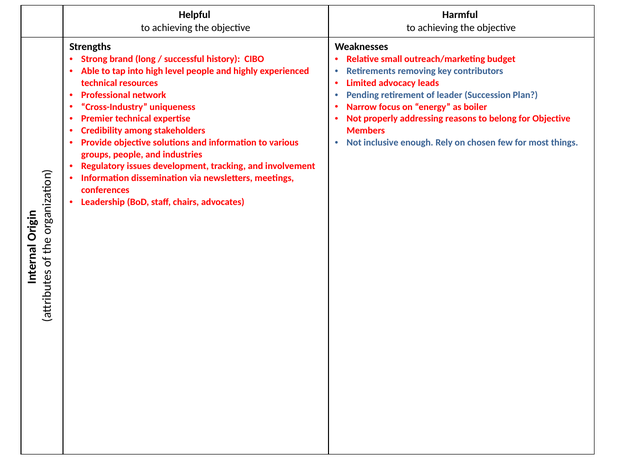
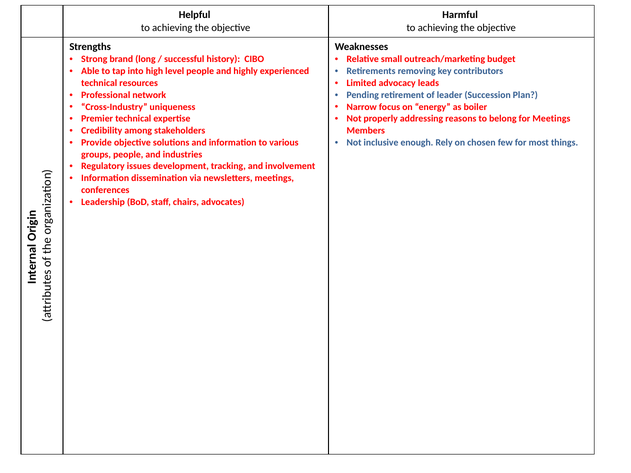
for Objective: Objective -> Meetings (551, 119)
